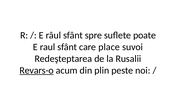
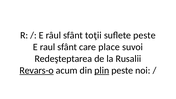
spre: spre -> toţii (93, 35)
suflete poate: poate -> peste (144, 35)
plin underline: none -> present (102, 70)
